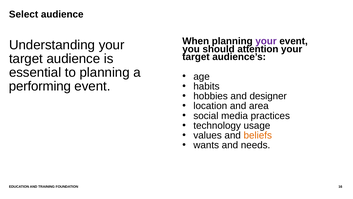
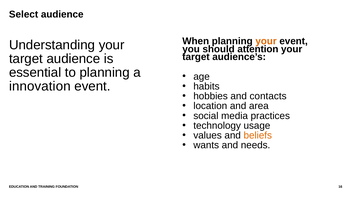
your colour: purple -> orange (266, 41)
performing: performing -> innovation (40, 86)
designer: designer -> contacts (268, 96)
